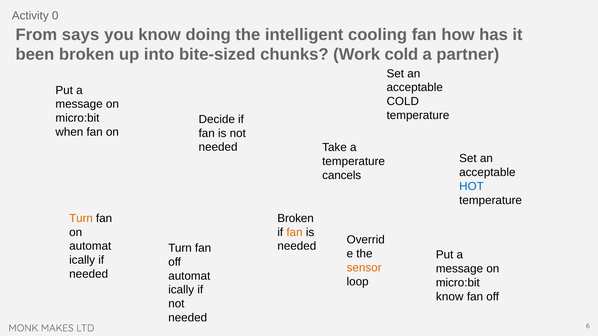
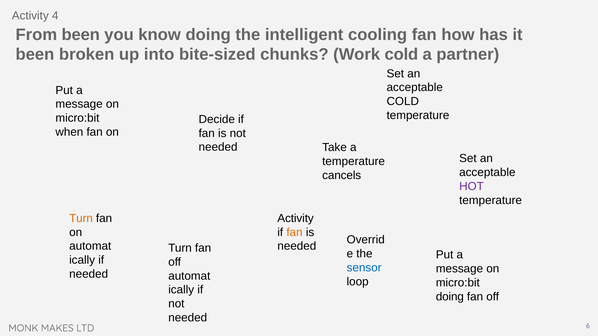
0: 0 -> 4 (55, 16)
From says: says -> been (81, 35)
HOT colour: blue -> purple (472, 187)
Broken: Broken -> Activity (296, 218)
sensor colour: orange -> blue (364, 268)
know: know -> doing (450, 297)
